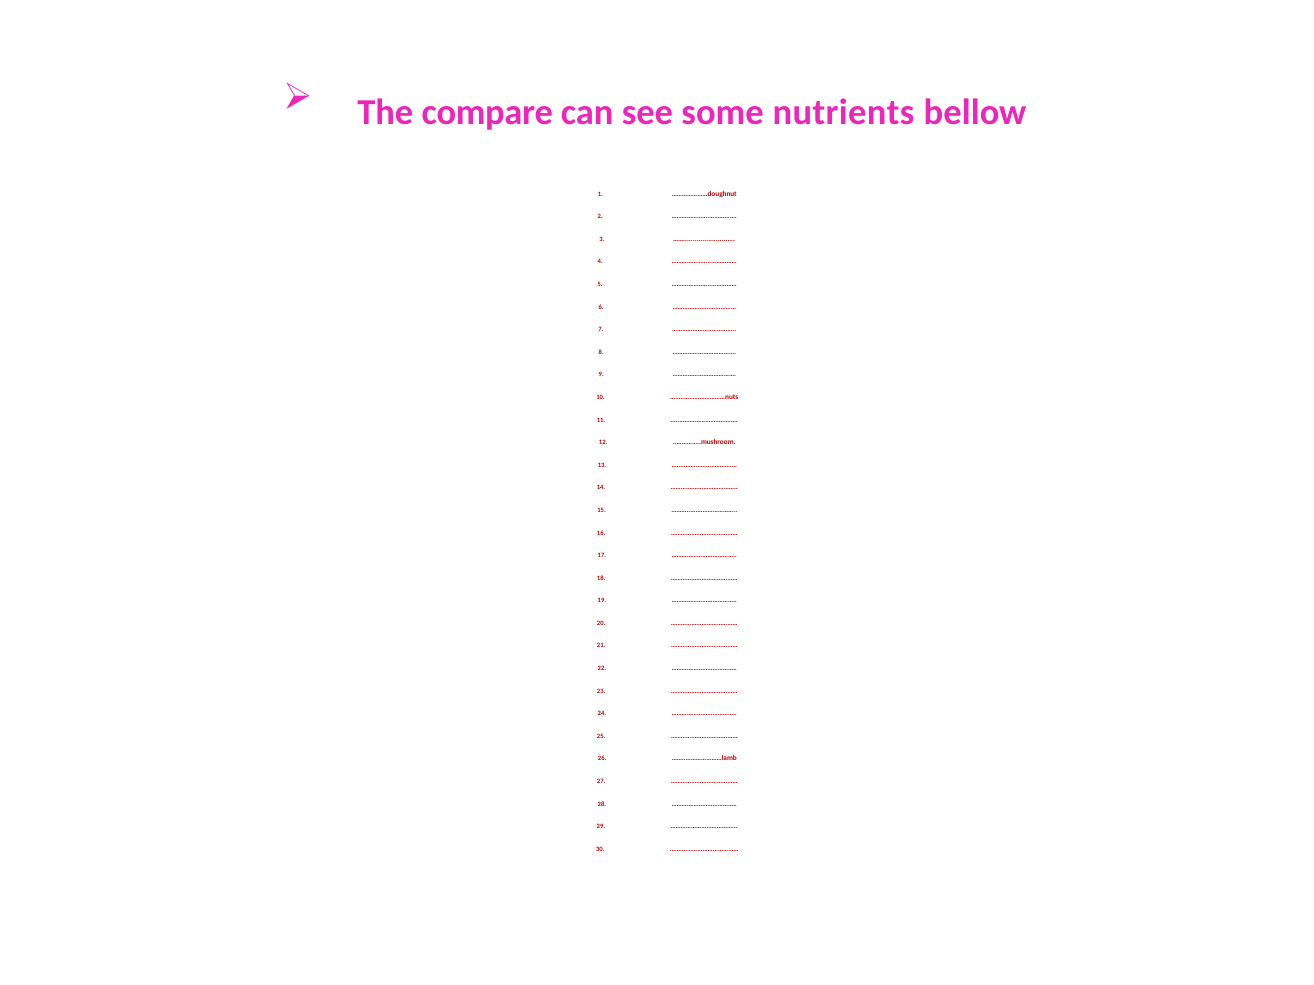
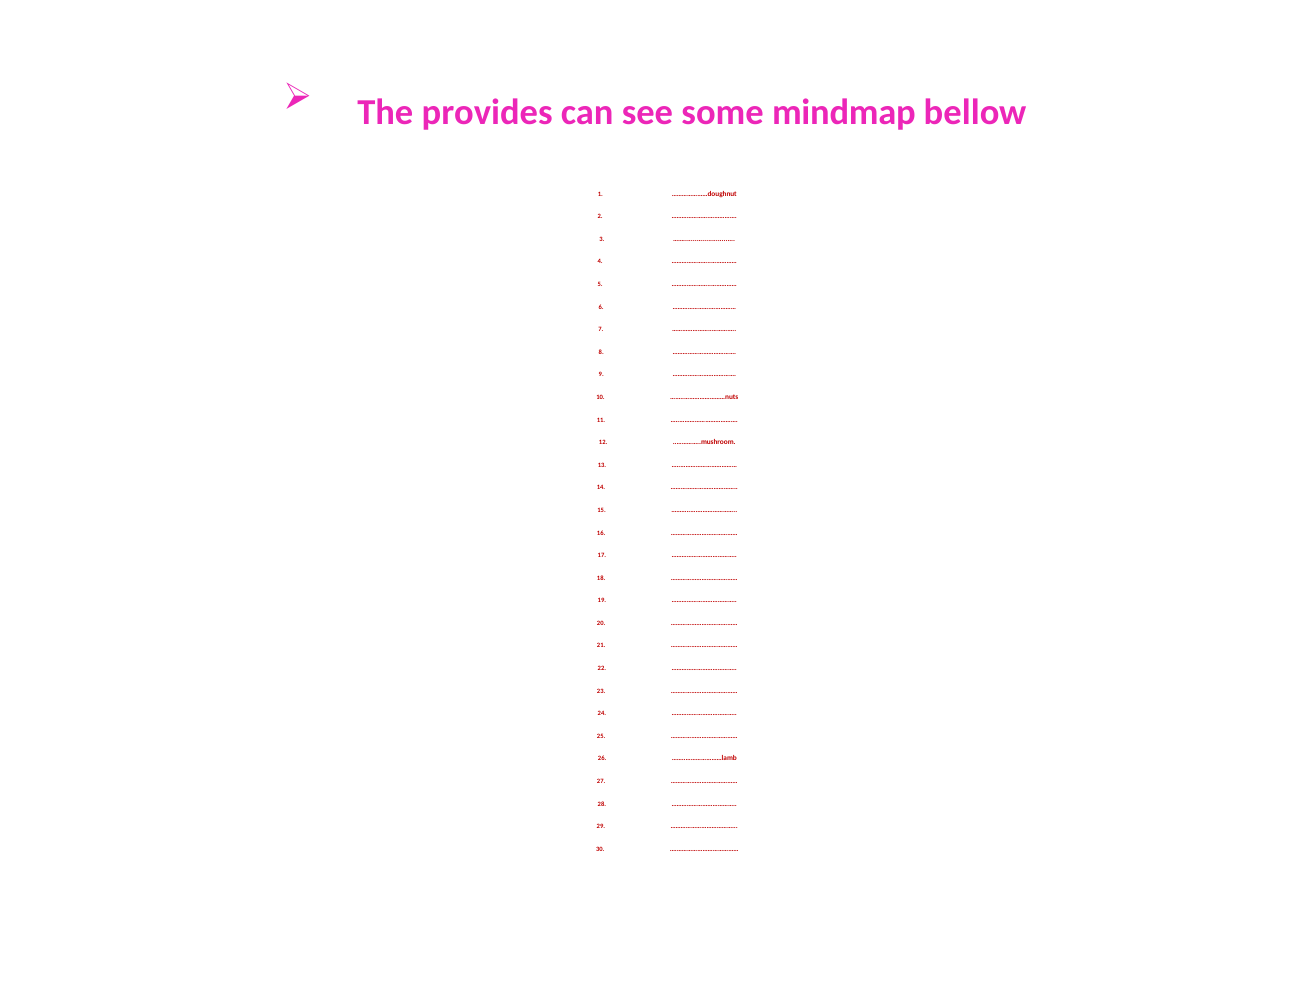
compare: compare -> provides (487, 113)
nutrients: nutrients -> mindmap (844, 113)
